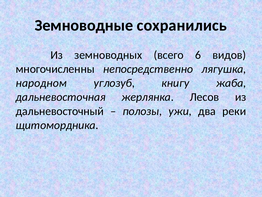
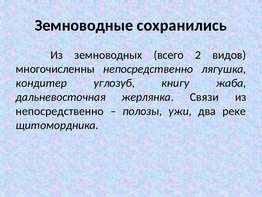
6: 6 -> 2 (198, 55)
народном: народном -> кондитер (41, 83)
Лесов: Лесов -> Связи (204, 97)
дальневосточный: дальневосточный -> непосредственно (60, 111)
реки: реки -> реке (234, 111)
